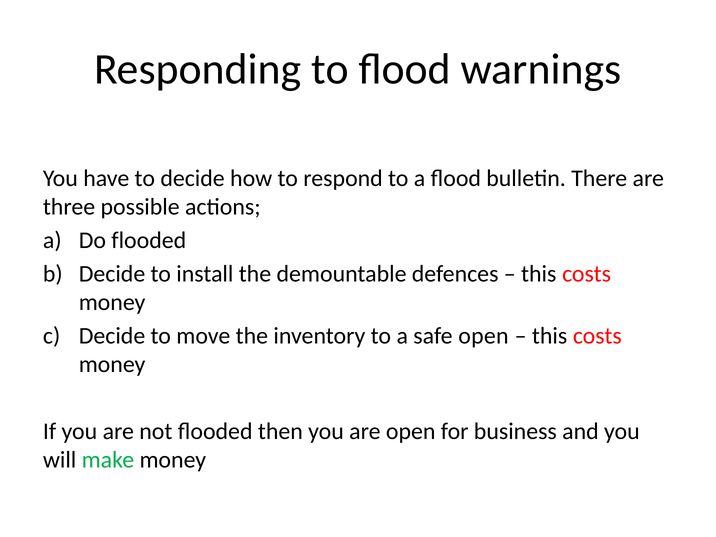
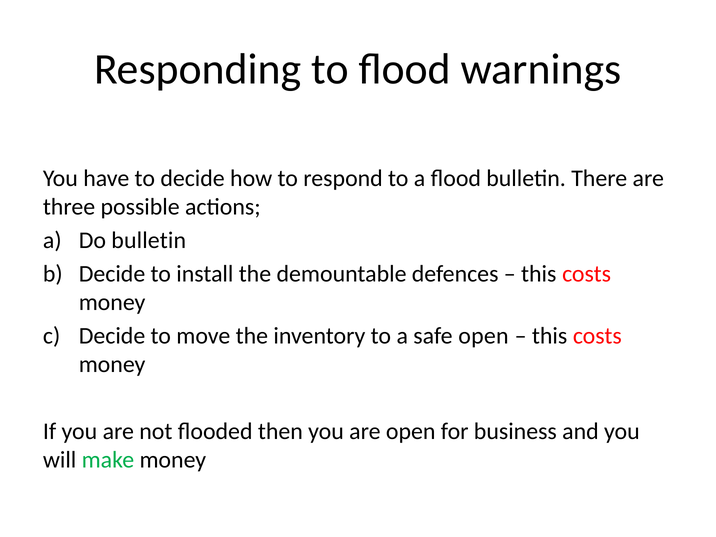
Do flooded: flooded -> bulletin (149, 240)
